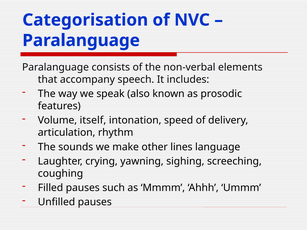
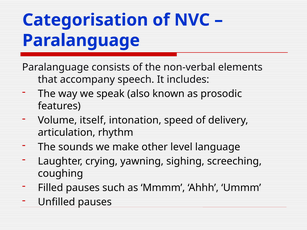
lines: lines -> level (181, 147)
